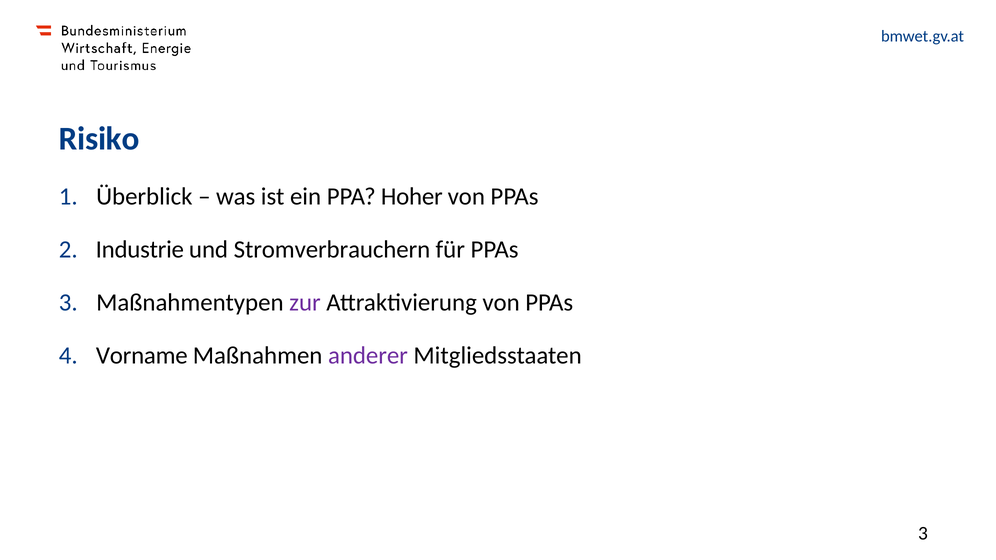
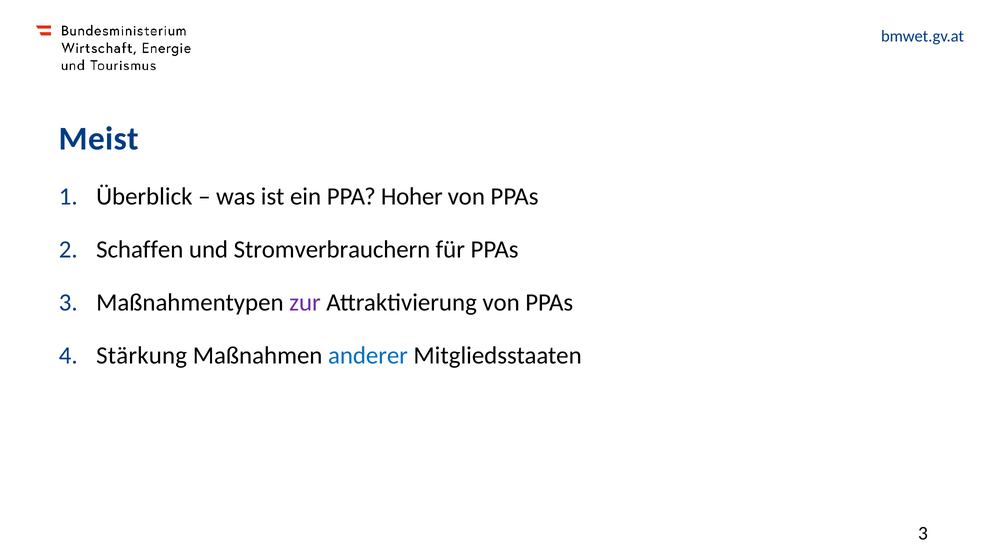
Risiko: Risiko -> Meist (99, 139)
Industrie: Industrie -> Schaffen (140, 250)
Vorname: Vorname -> Stärkung (142, 356)
anderer colour: purple -> blue (368, 356)
